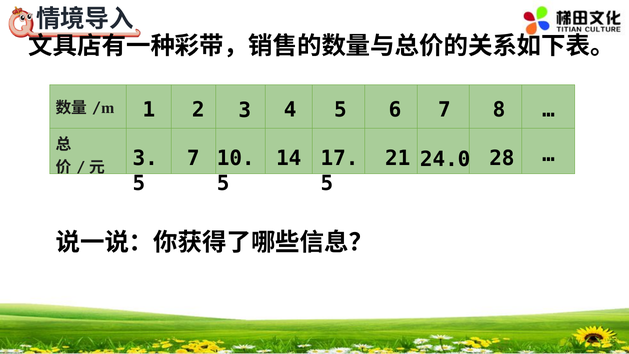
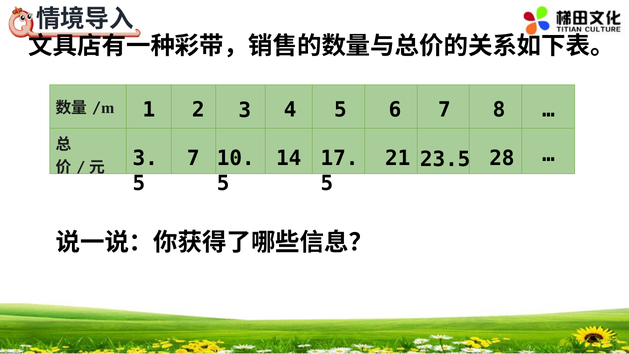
24.0: 24.0 -> 23.5 (445, 159)
